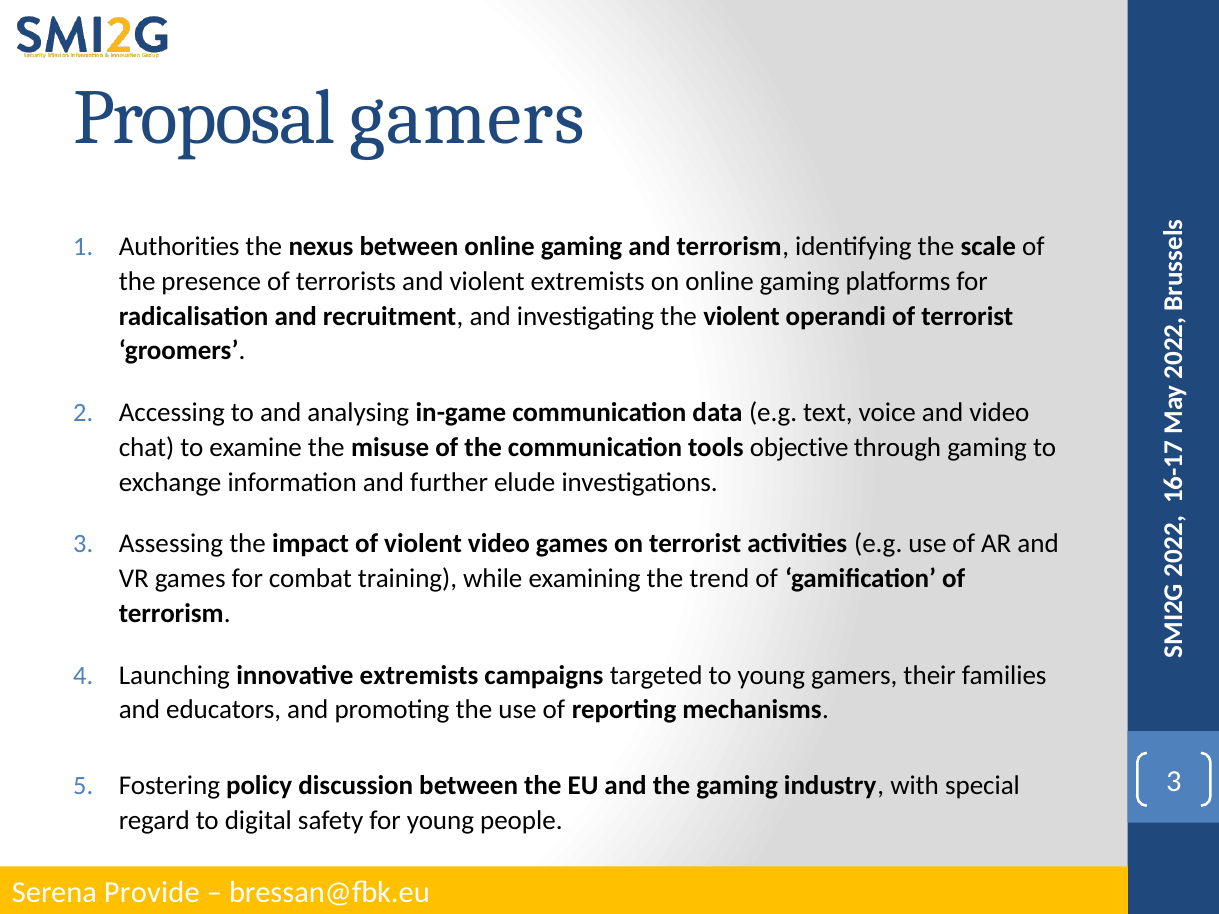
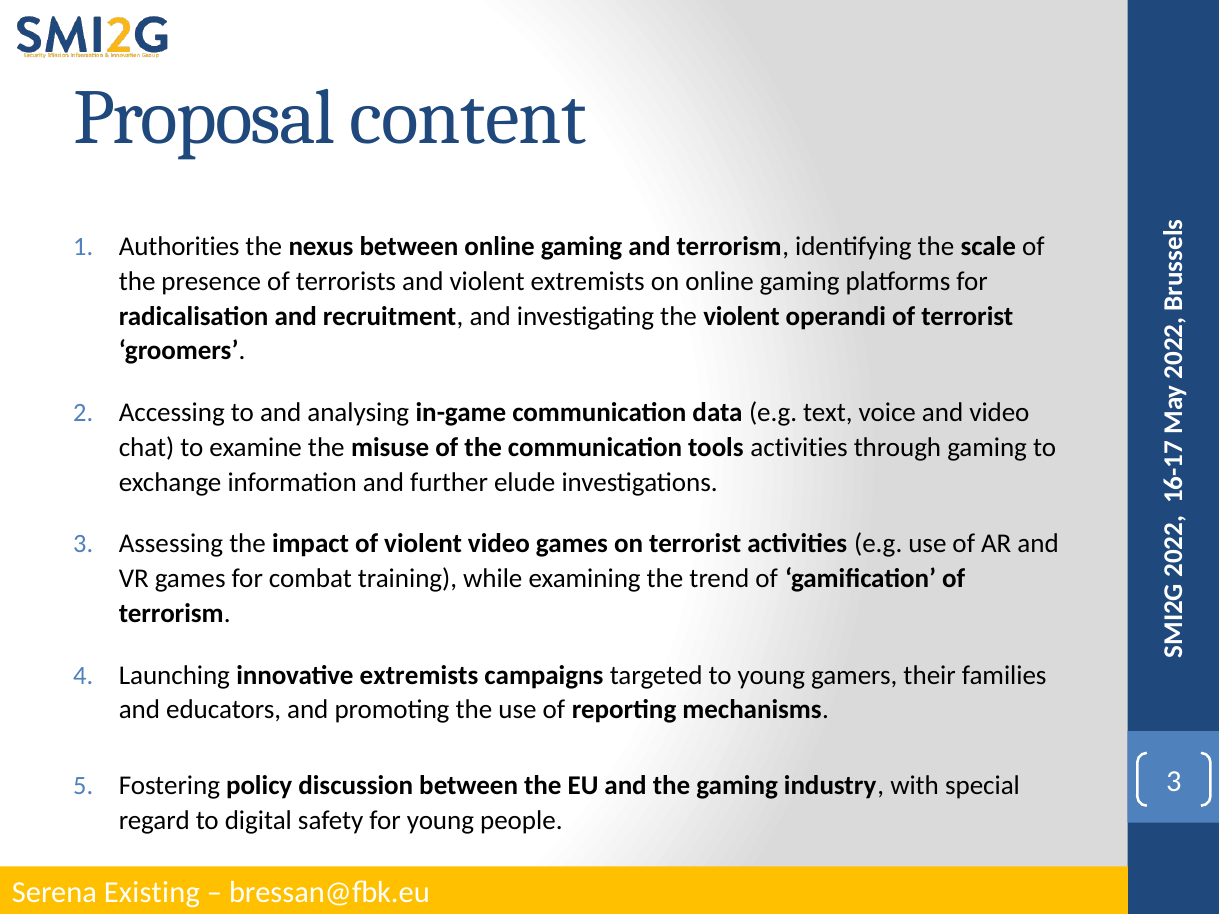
Proposal gamers: gamers -> content (468, 118)
tools objective: objective -> activities (799, 448)
Provide: Provide -> Existing (152, 893)
